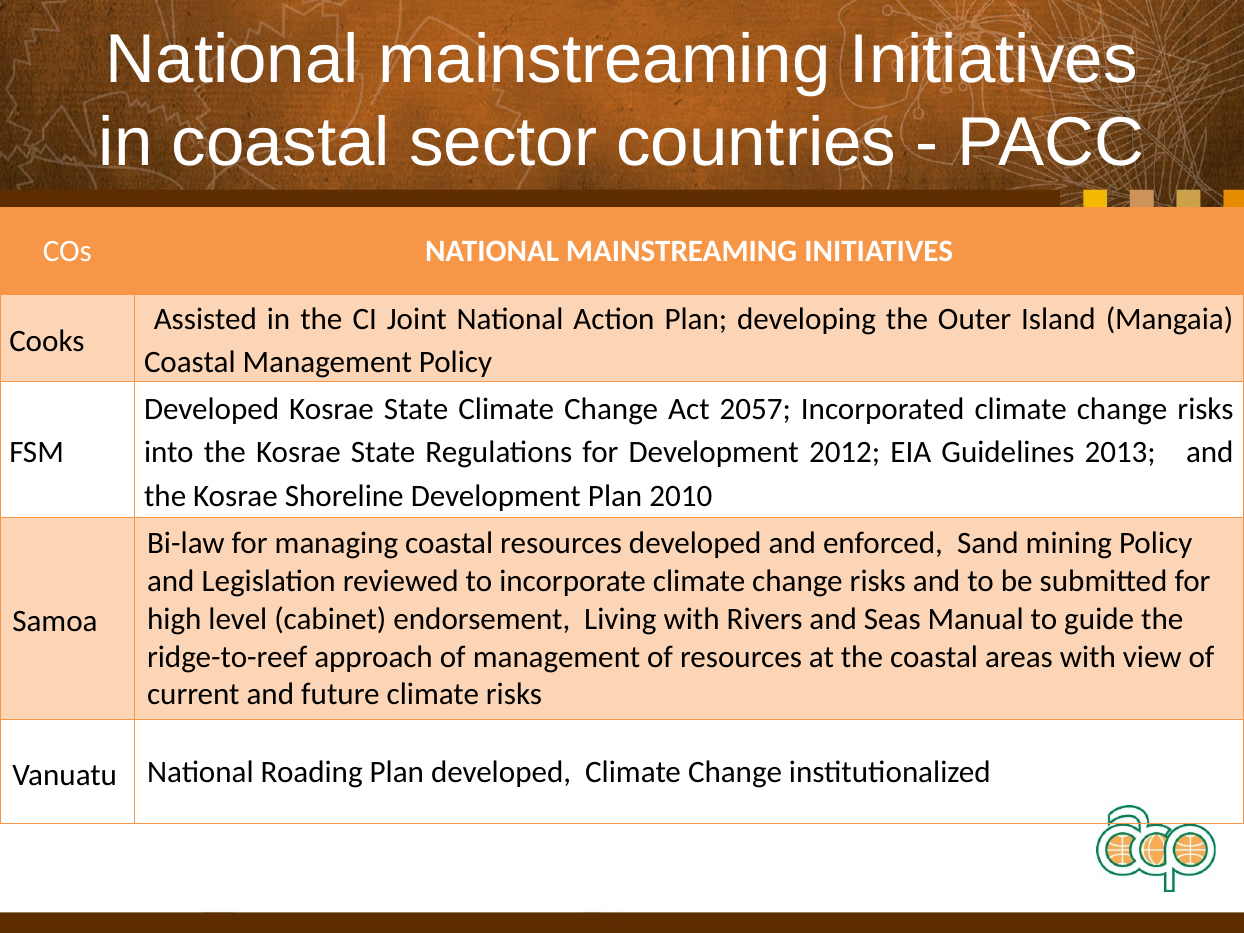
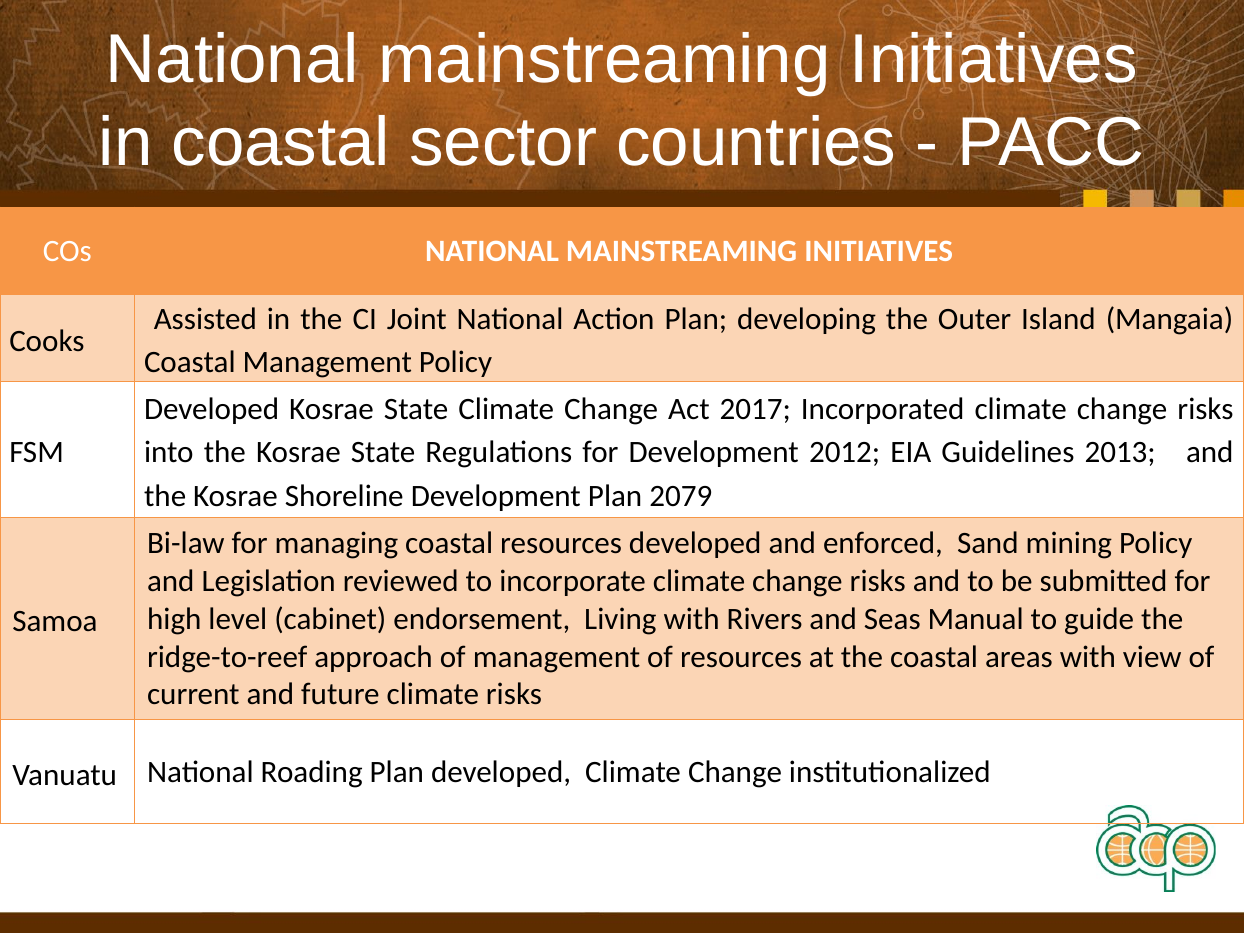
2057: 2057 -> 2017 (755, 409)
2010: 2010 -> 2079 (681, 496)
